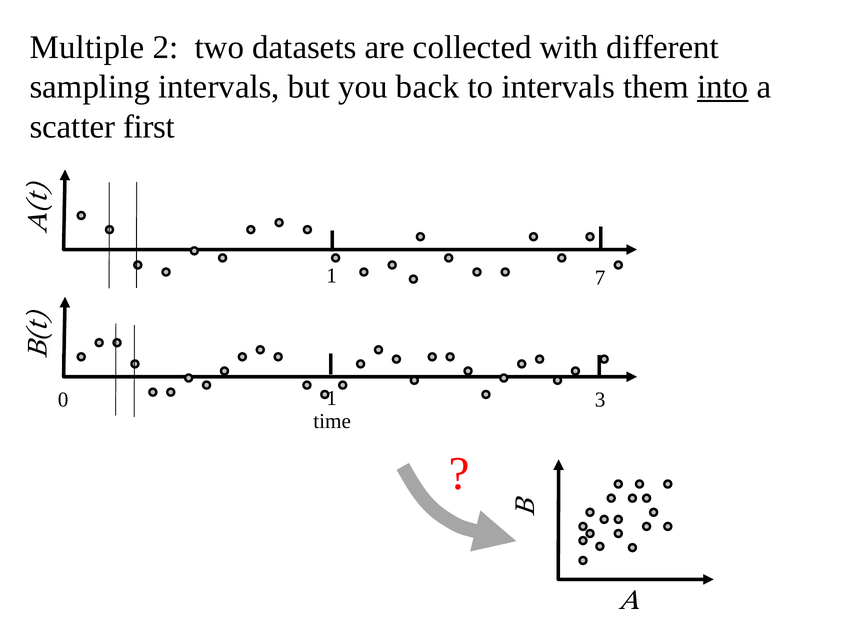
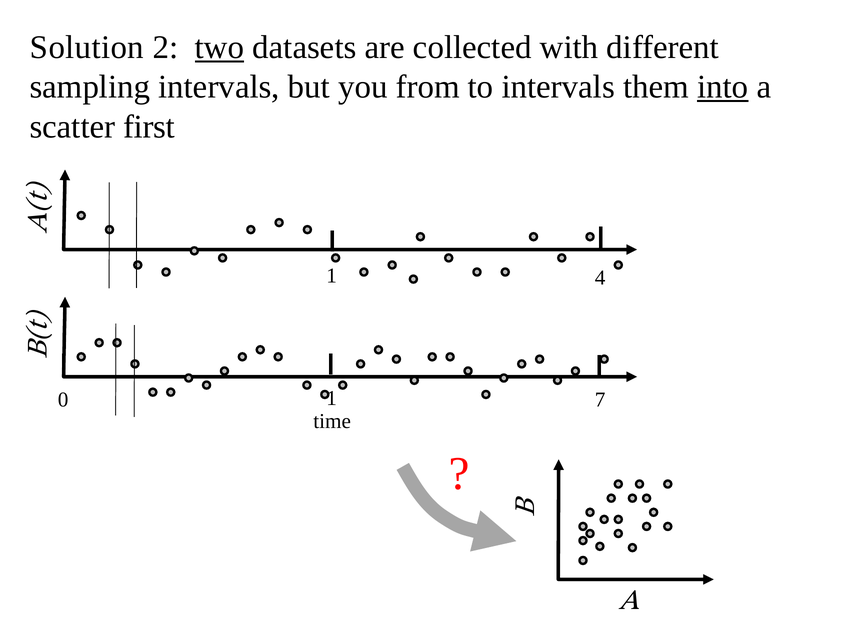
Multiple: Multiple -> Solution (87, 47)
two underline: none -> present (220, 47)
back: back -> from (428, 87)
7: 7 -> 4 (600, 278)
3: 3 -> 7 (600, 400)
